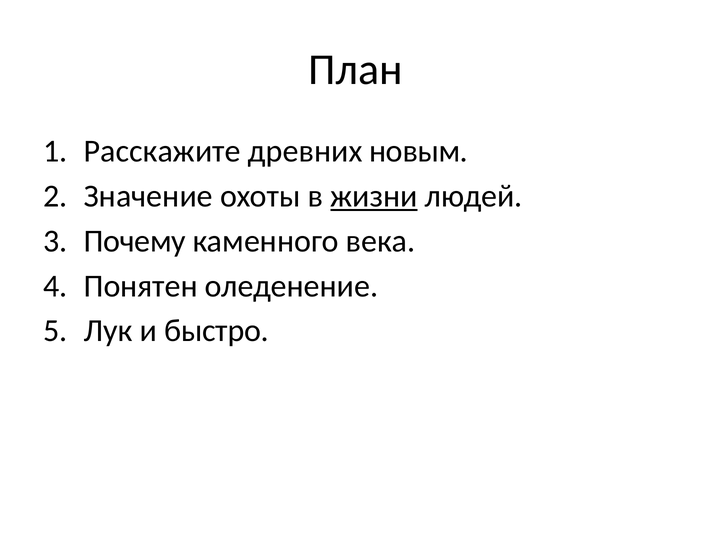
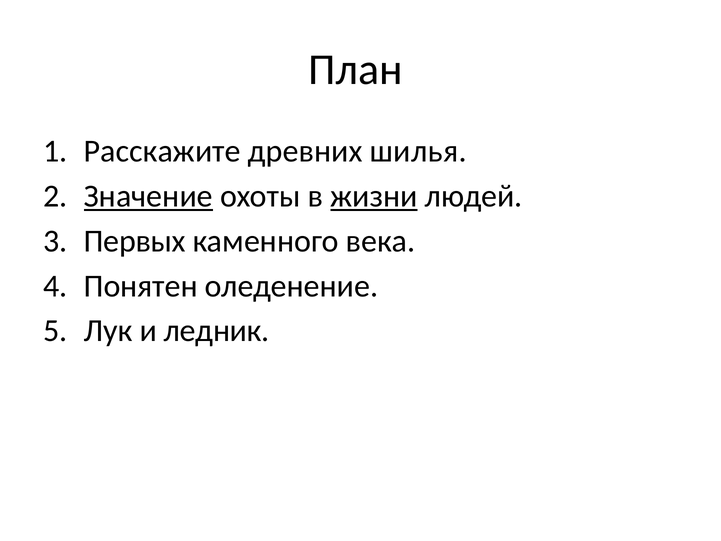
новым: новым -> шилья (418, 151)
Значение underline: none -> present (148, 196)
Почему: Почему -> Первых (135, 241)
быстро: быстро -> ледник (217, 331)
